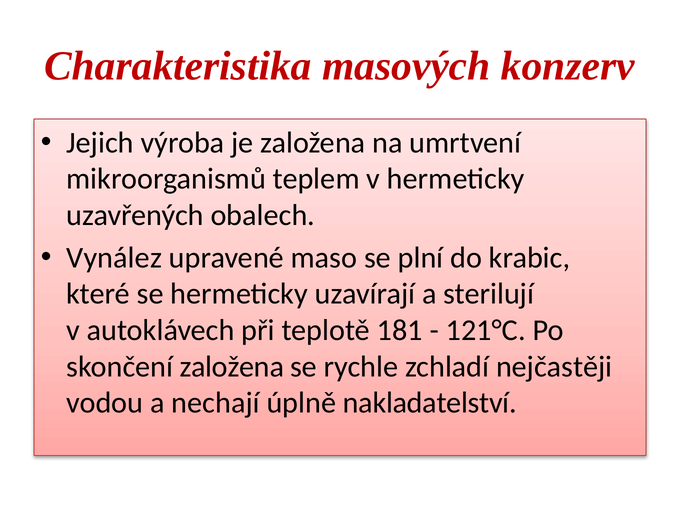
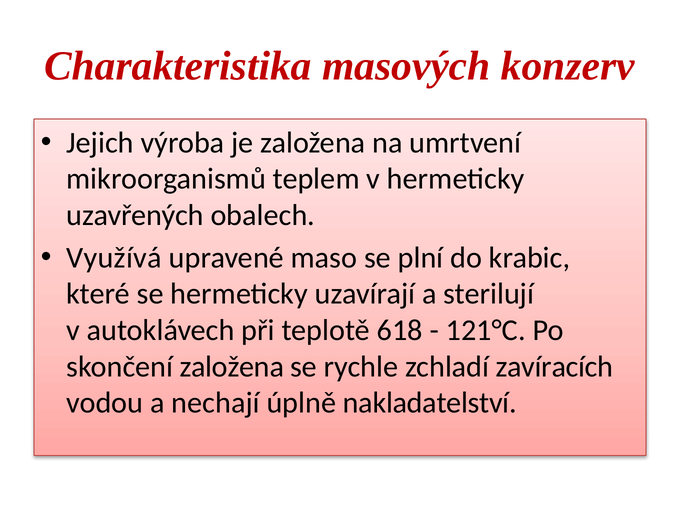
Vynález: Vynález -> Využívá (114, 258)
181: 181 -> 618 (400, 330)
nejčastěji: nejčastěji -> zavíracích (554, 367)
